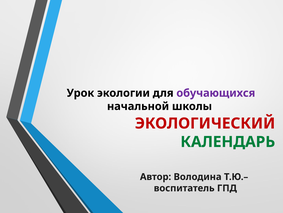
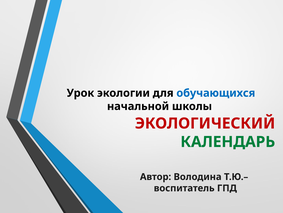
обучающихся colour: purple -> blue (216, 93)
